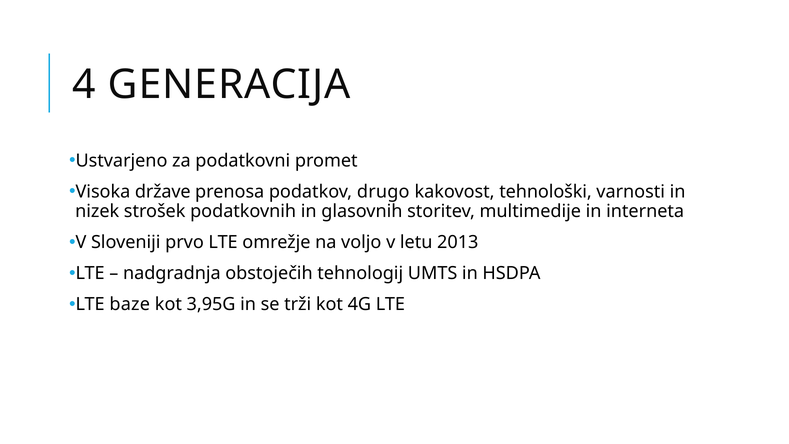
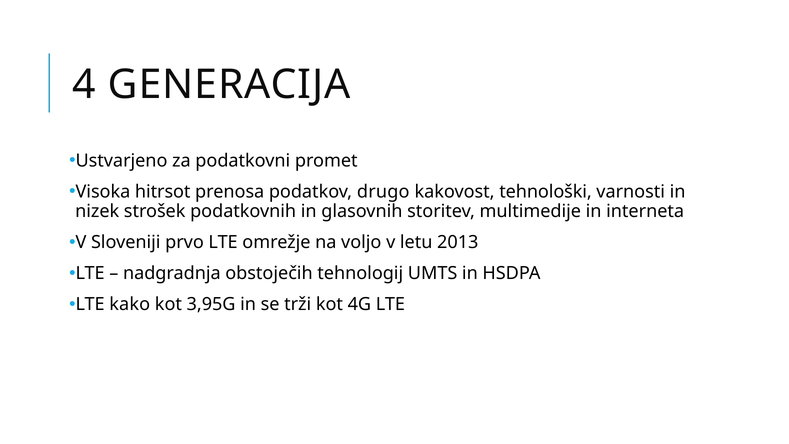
države: države -> hitrsot (163, 192)
baze: baze -> kako (130, 304)
